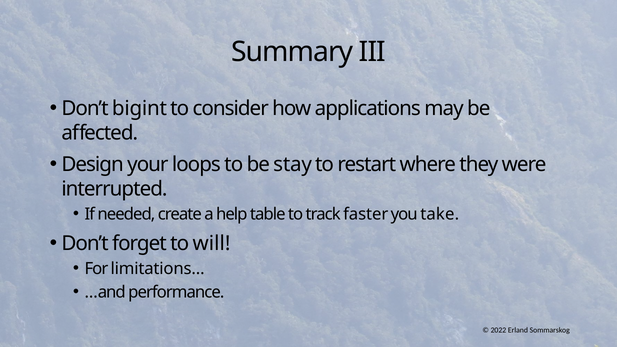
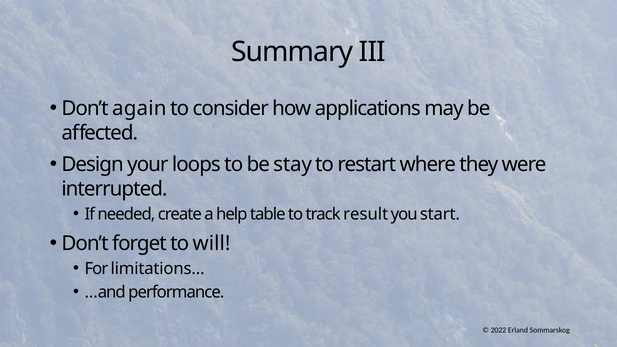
bigint: bigint -> again (139, 108)
faster: faster -> result (366, 214)
take: take -> start (440, 214)
